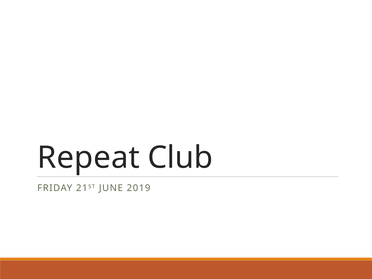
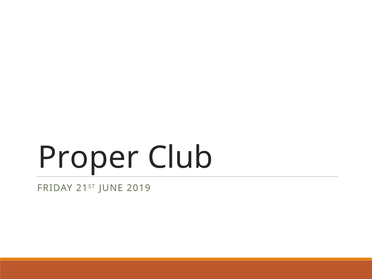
Repeat: Repeat -> Proper (88, 158)
